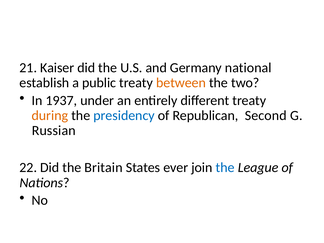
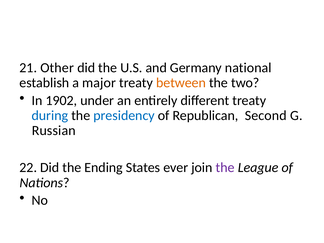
Kaiser: Kaiser -> Other (57, 68)
public: public -> major (99, 83)
1937: 1937 -> 1902 (61, 100)
during colour: orange -> blue (50, 115)
Britain: Britain -> Ending (104, 168)
the colour: blue -> purple (225, 168)
